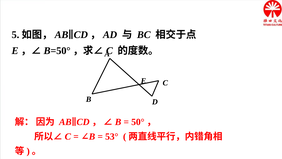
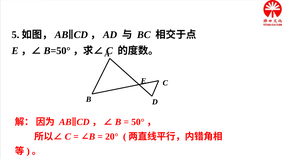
53°: 53° -> 20° (112, 136)
